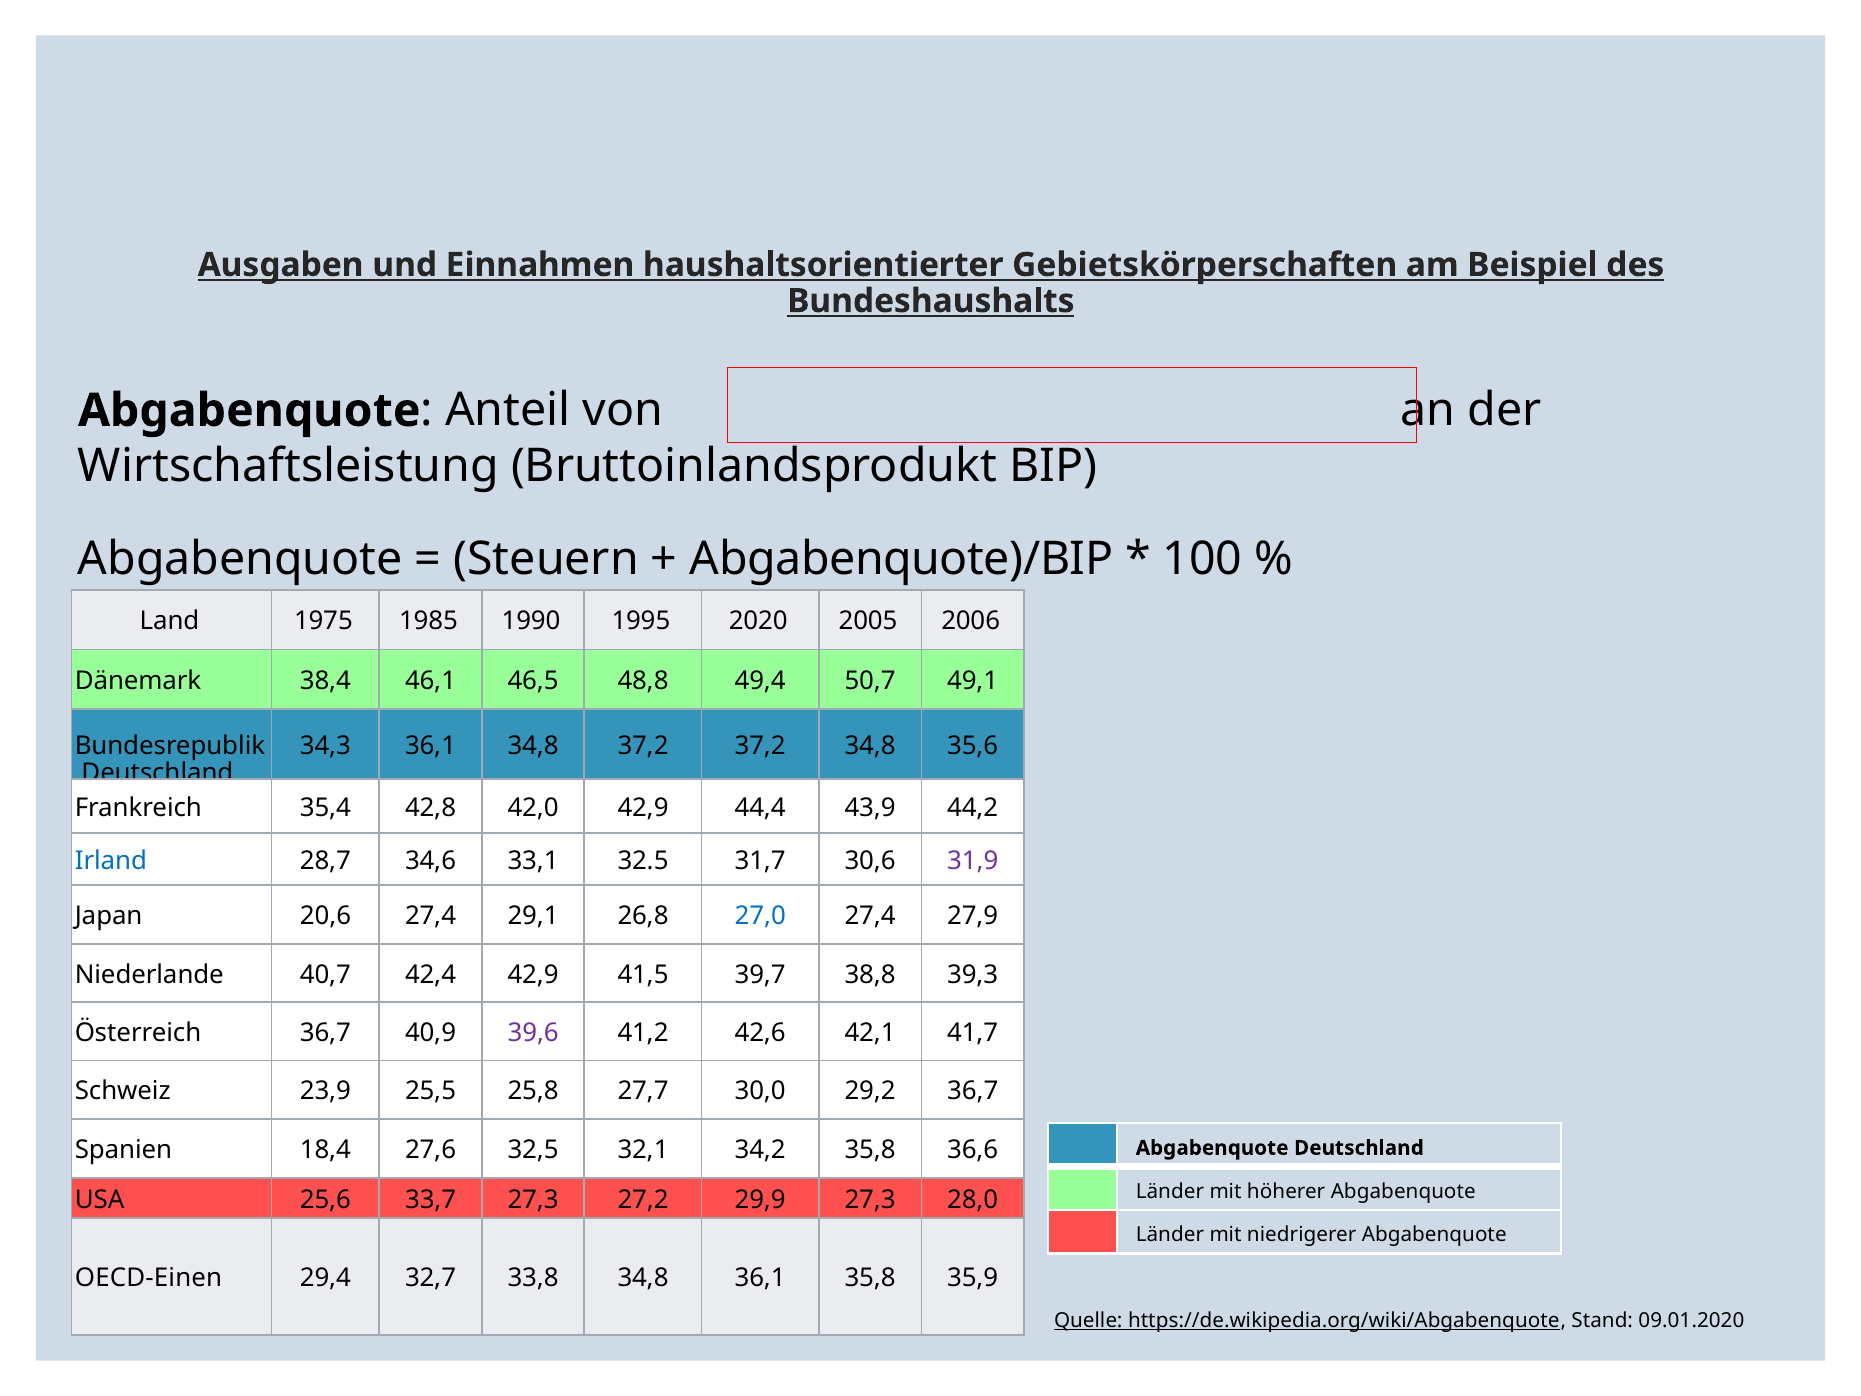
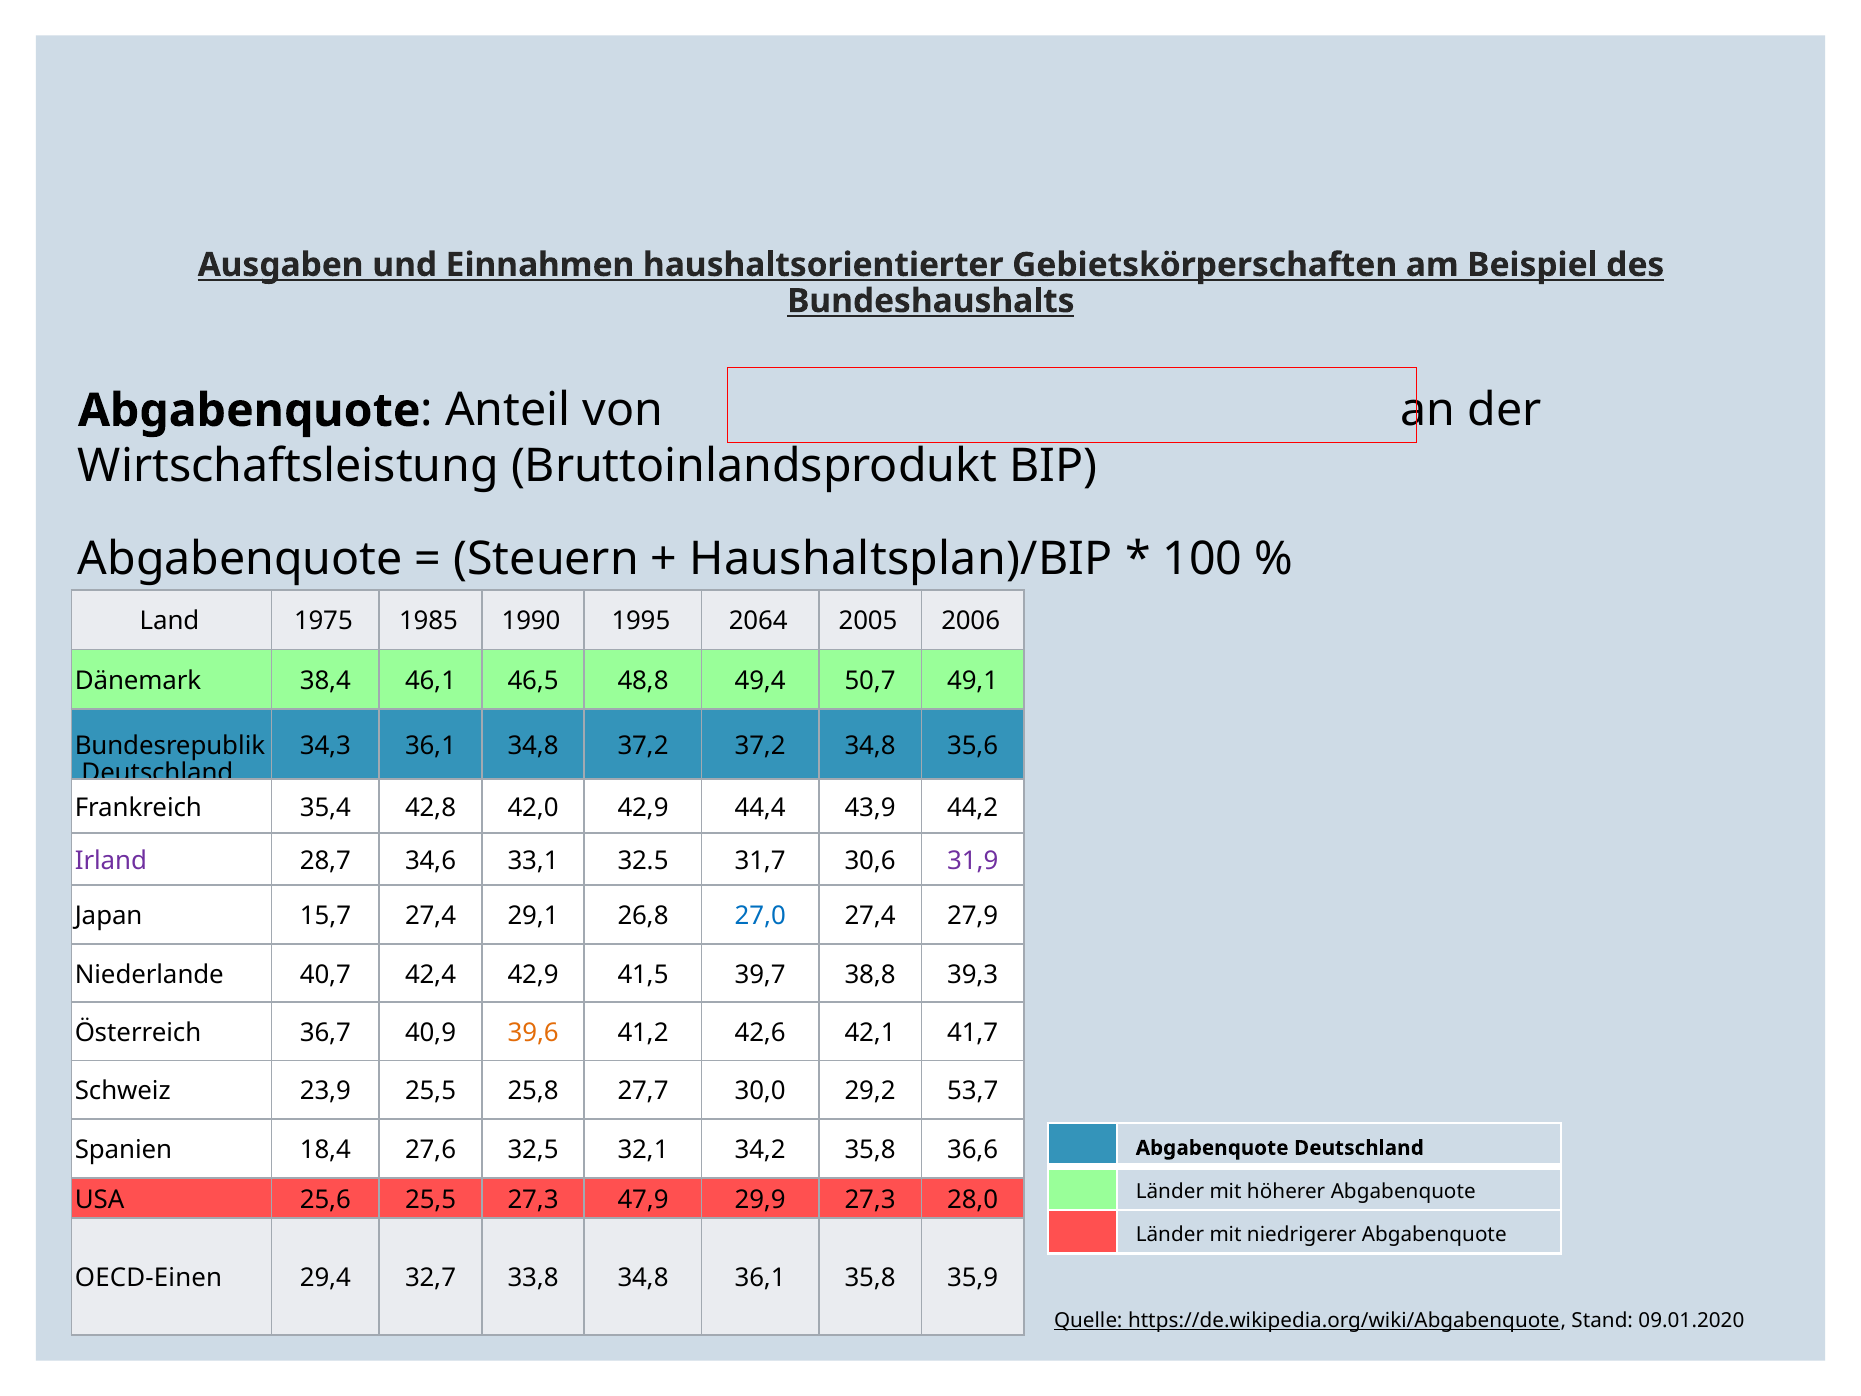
Abgabenquote)/BIP: Abgabenquote)/BIP -> Haushaltsplan)/BIP (901, 559)
2020: 2020 -> 2064 (758, 621)
Irland colour: blue -> purple (111, 860)
20,6: 20,6 -> 15,7 (326, 916)
39,6 colour: purple -> orange (533, 1033)
29,2 36,7: 36,7 -> 53,7 (973, 1091)
25,6 33,7: 33,7 -> 25,5 (431, 1199)
27,2: 27,2 -> 47,9 (643, 1199)
